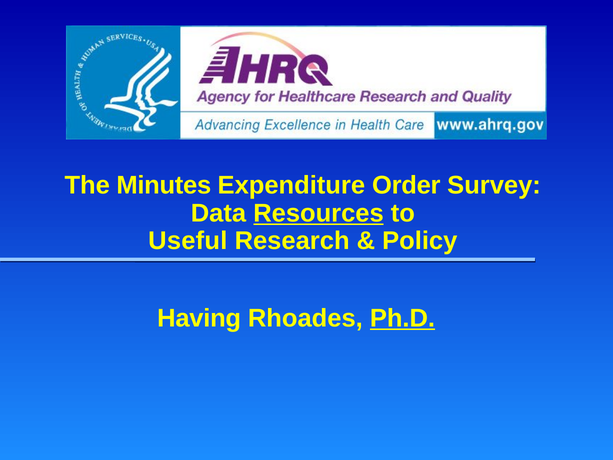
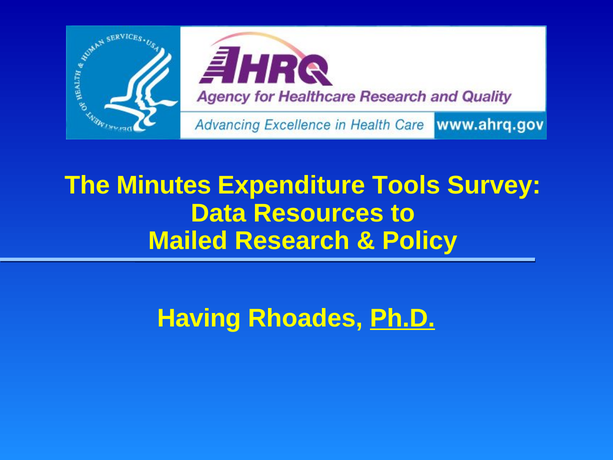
Order: Order -> Tools (406, 185)
Resources underline: present -> none (319, 213)
Useful: Useful -> Mailed (188, 241)
